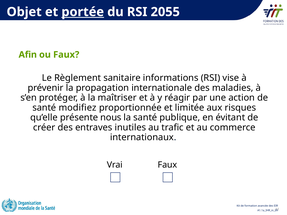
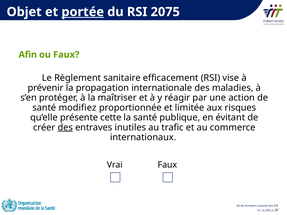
2055: 2055 -> 2075 (165, 12)
informations: informations -> efficacement (171, 78)
nous: nous -> cette (111, 118)
des underline: none -> present (65, 128)
